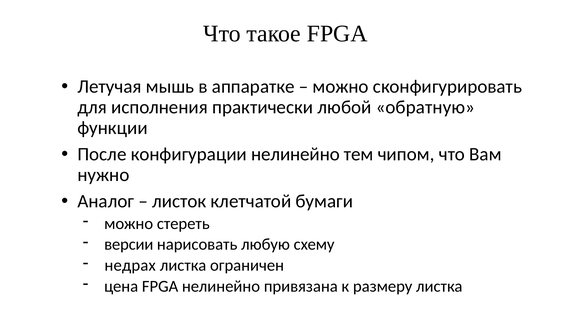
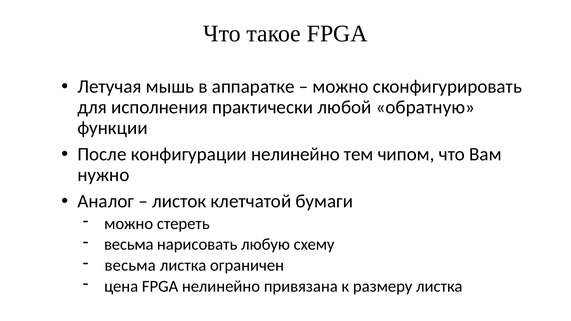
версии: версии -> весьма (129, 245)
недрах: недрах -> весьма (130, 265)
